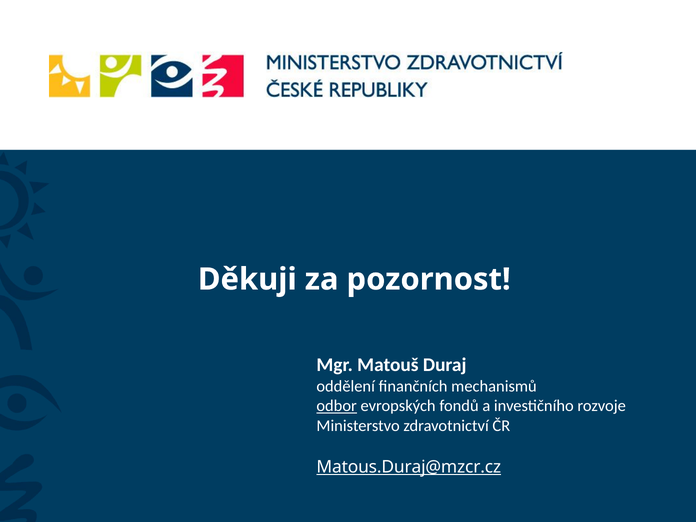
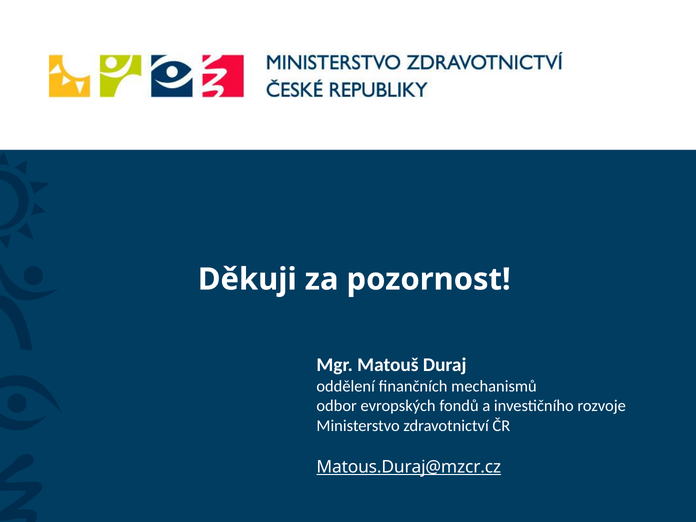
odbor underline: present -> none (337, 406)
